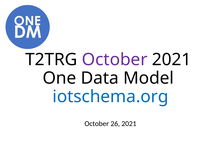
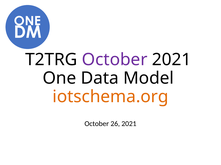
iotschema.org colour: blue -> orange (110, 97)
